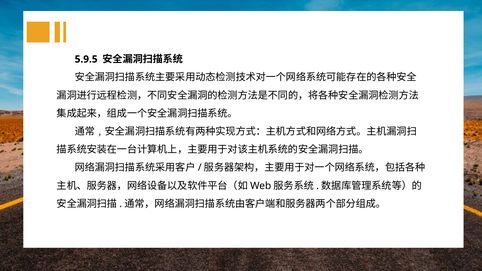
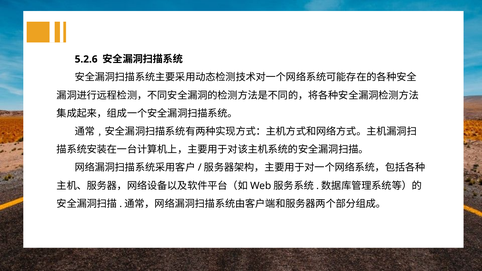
5.9.5: 5.9.5 -> 5.2.6 (86, 59)
